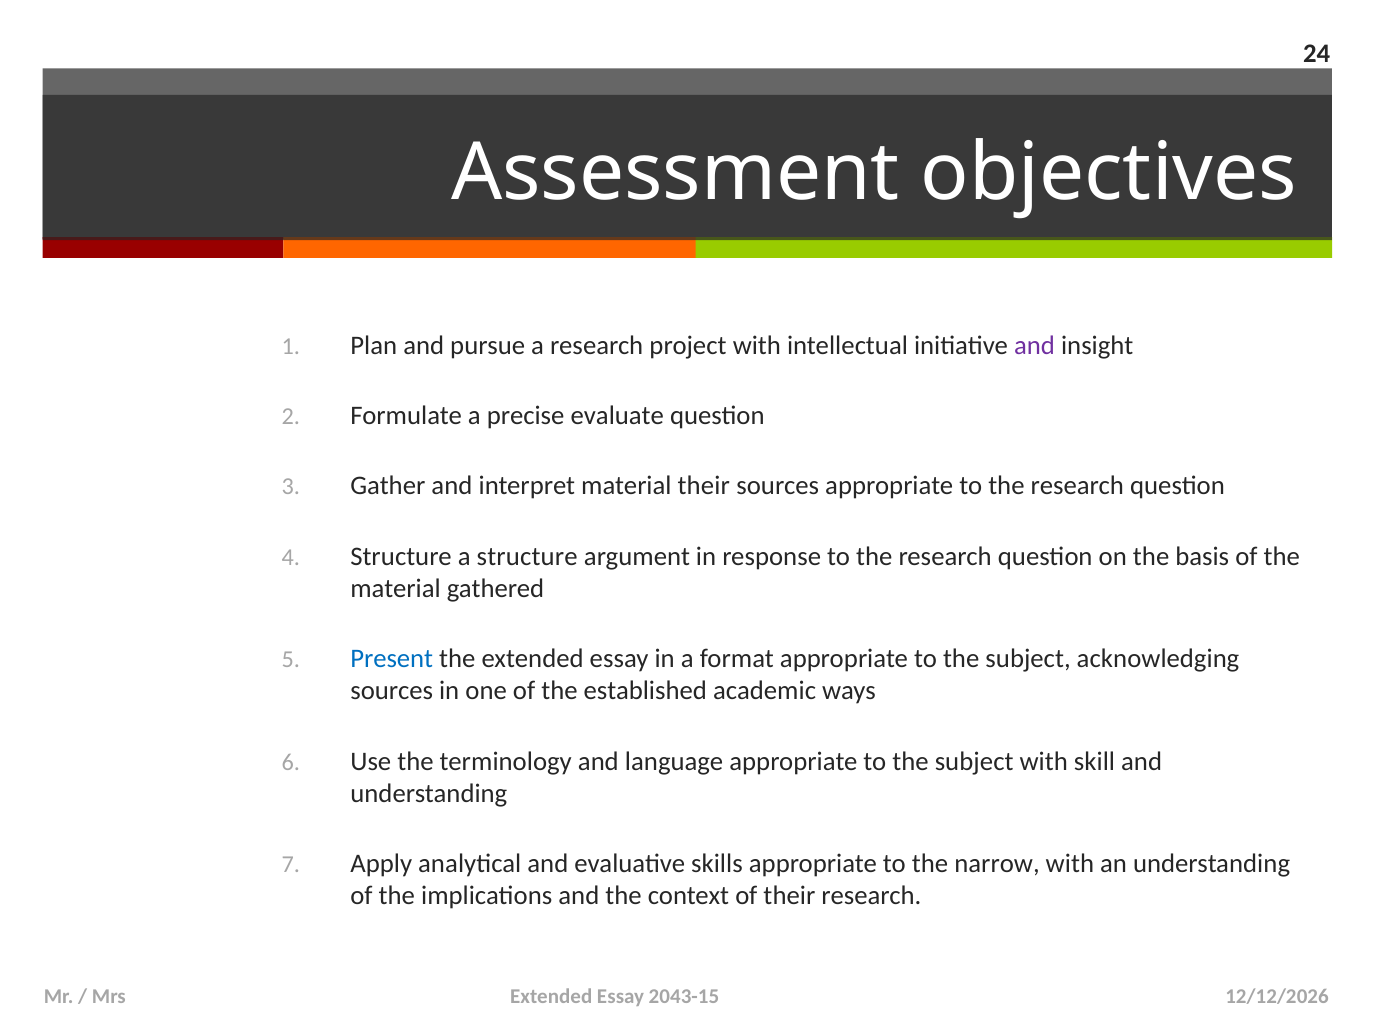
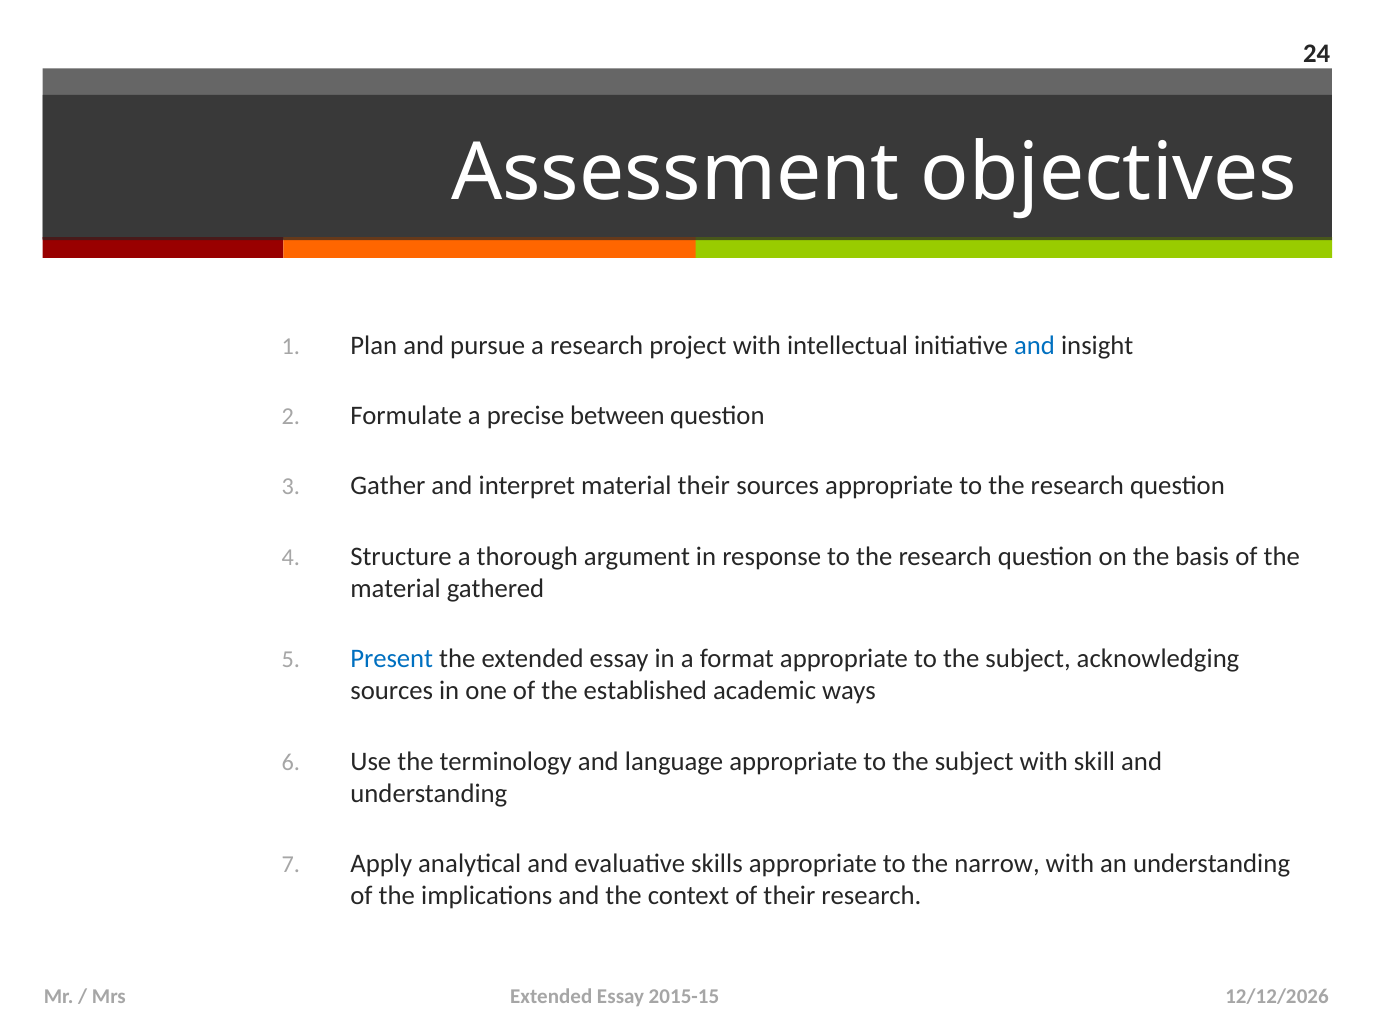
and colour: purple -> blue (1035, 346)
evaluate: evaluate -> between (617, 416)
a structure: structure -> thorough (527, 557)
2043-15: 2043-15 -> 2015-15 (684, 997)
